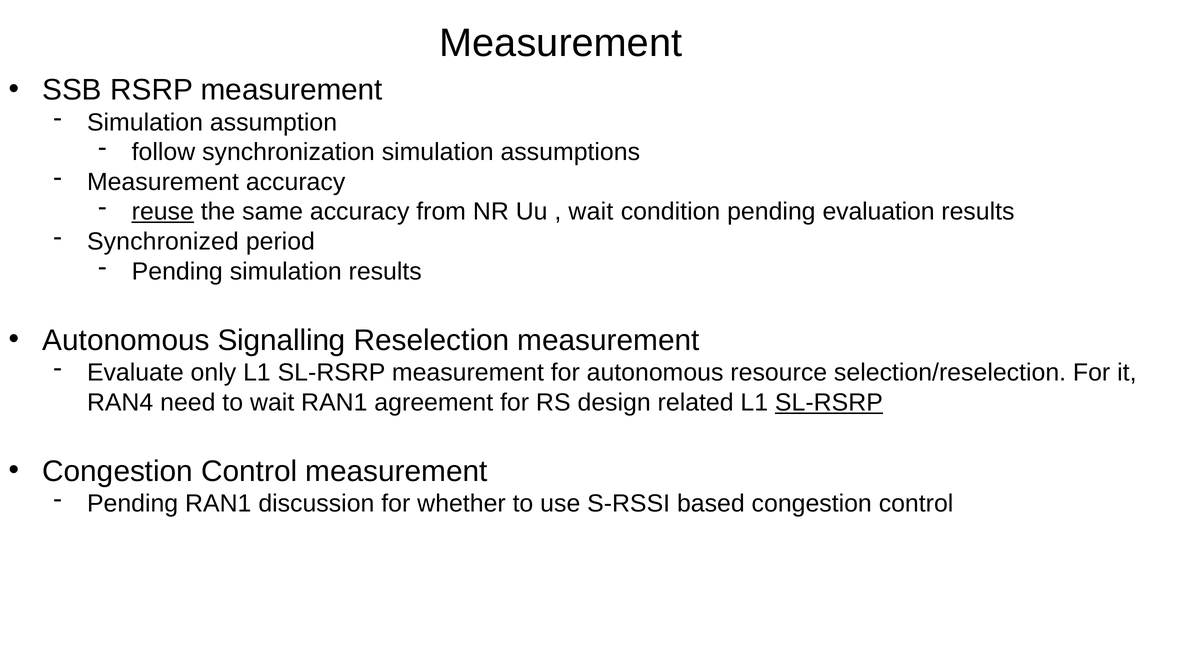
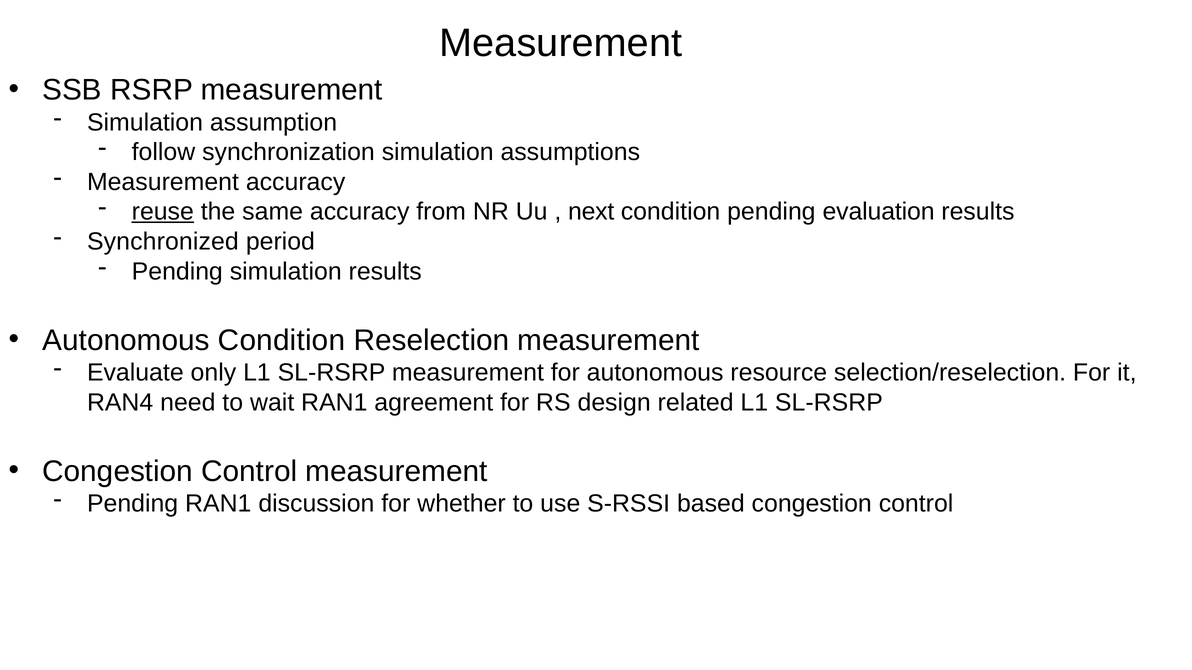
wait: wait -> next (591, 212)
Autonomous Signalling: Signalling -> Condition (281, 340)
SL-RSRP underline: present -> none (829, 403)
